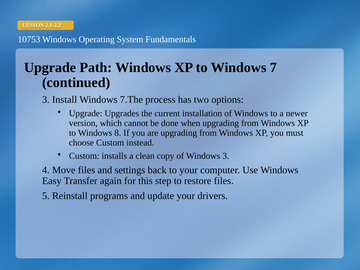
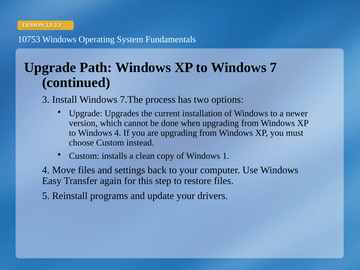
Windows 8: 8 -> 4 (118, 133)
Windows 3: 3 -> 1 (226, 156)
